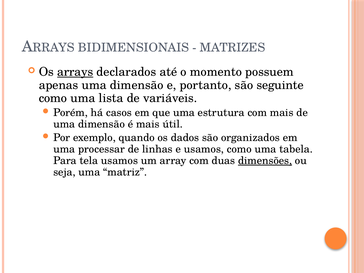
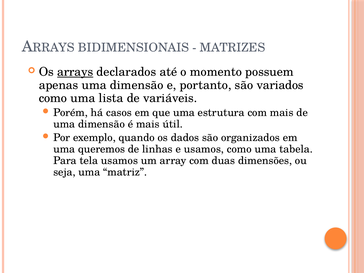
seguinte: seguinte -> variados (280, 85)
processar: processar -> queremos (102, 149)
dimensões underline: present -> none (265, 161)
